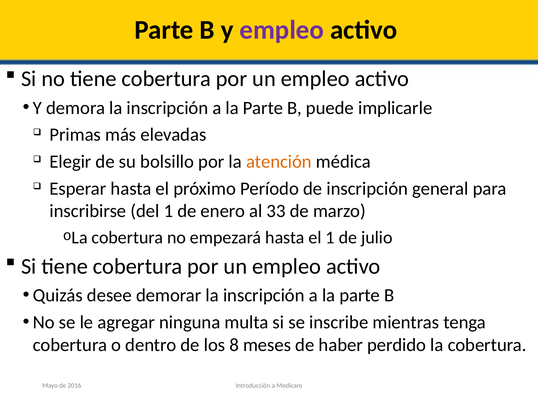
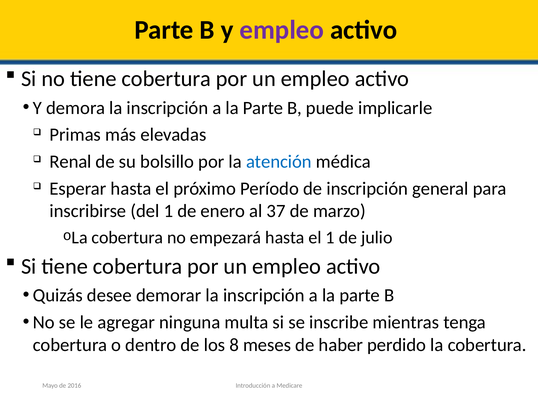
Elegir: Elegir -> Renal (70, 162)
atención colour: orange -> blue (279, 162)
33: 33 -> 37 (276, 211)
